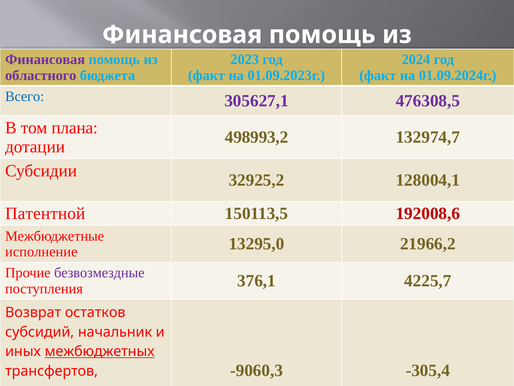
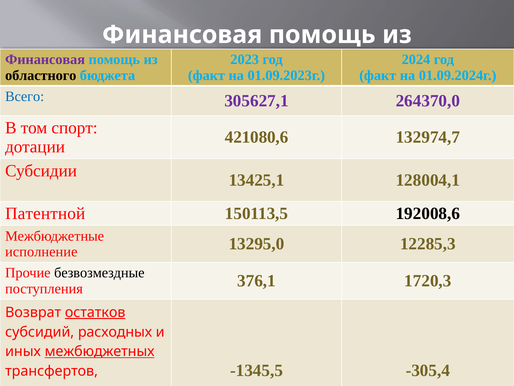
областного colour: purple -> black (41, 75)
476308,5: 476308,5 -> 264370,0 (428, 101)
плана: плана -> спорт (75, 128)
498993,2: 498993,2 -> 421080,6 (257, 137)
32925,2: 32925,2 -> 13425,1 (257, 180)
192008,6 colour: red -> black (428, 213)
21966,2: 21966,2 -> 12285,3 (428, 244)
безвозмездные colour: purple -> black (99, 273)
4225,7: 4225,7 -> 1720,3 (428, 281)
остатков underline: none -> present (95, 312)
начальник: начальник -> расходных (115, 332)
-9060,3: -9060,3 -> -1345,5 (257, 370)
